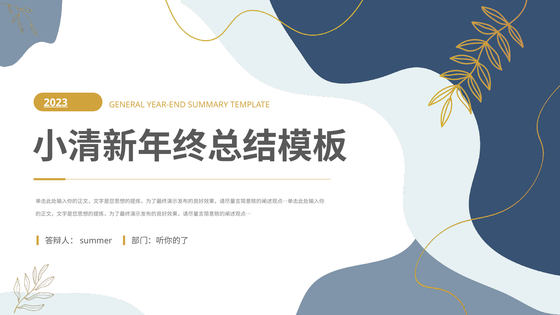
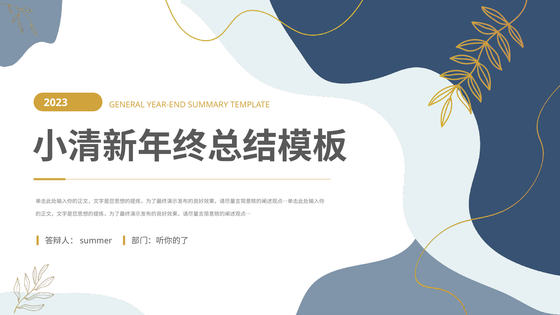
2023 underline: present -> none (56, 103)
